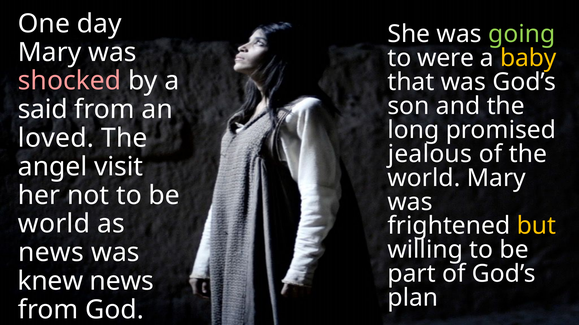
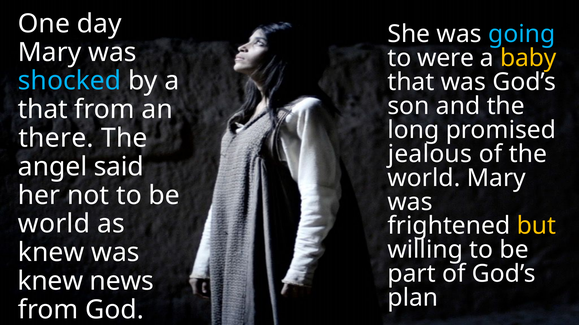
going colour: light green -> light blue (522, 34)
shocked colour: pink -> light blue (70, 81)
said: said -> that (43, 110)
loved: loved -> there (56, 138)
visit: visit -> said (119, 167)
news: news -> knew (51, 253)
